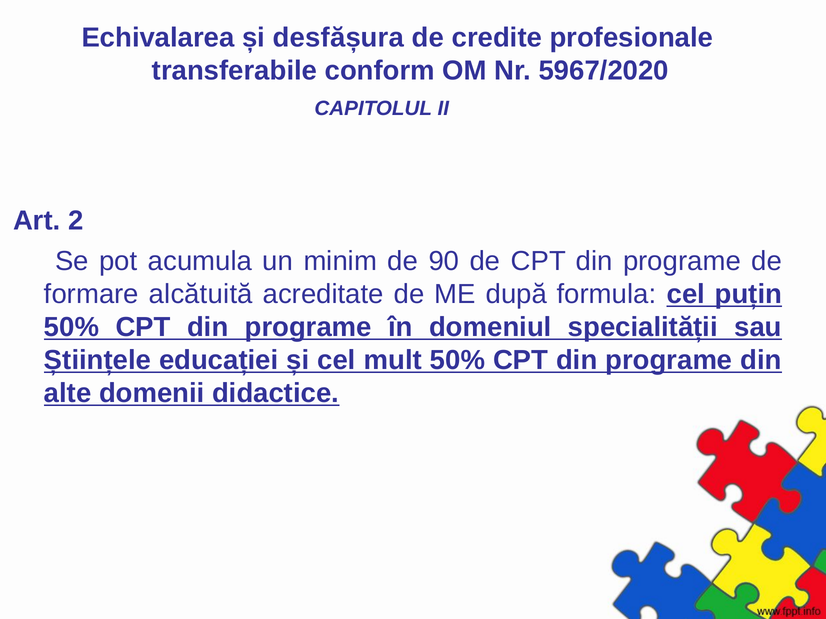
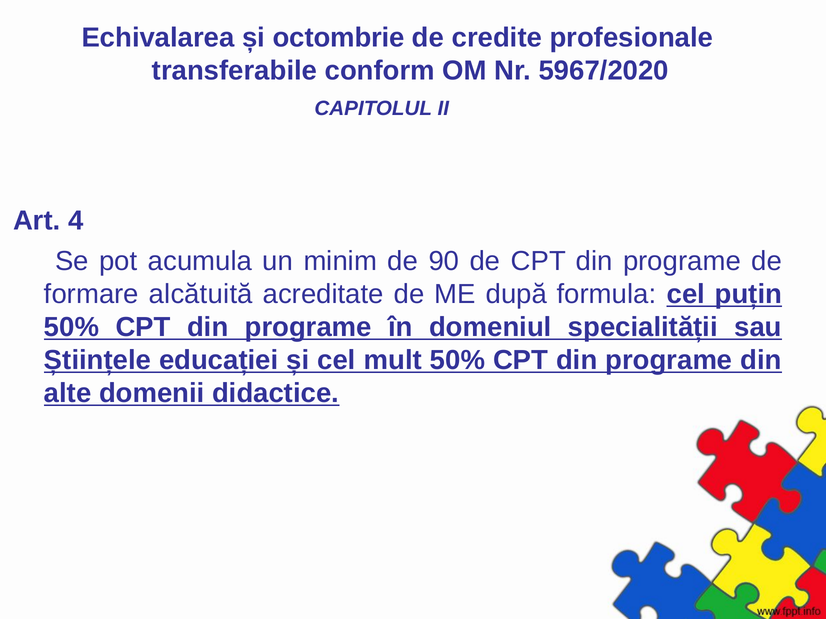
desfășura: desfășura -> octombrie (339, 38)
2: 2 -> 4 (76, 221)
